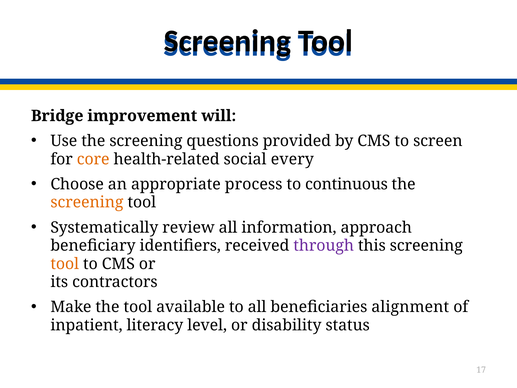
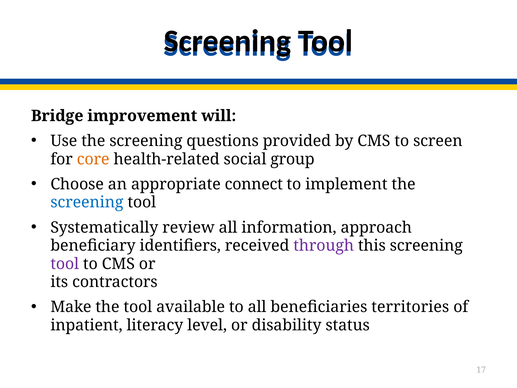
every: every -> group (292, 159)
process: process -> connect (254, 184)
continuous: continuous -> implement (346, 184)
screening colour: orange -> blue (87, 202)
tool colour: orange -> purple (65, 264)
alignment: alignment -> territories (410, 307)
